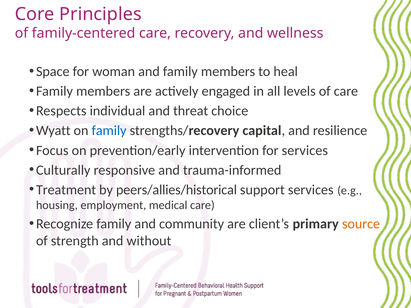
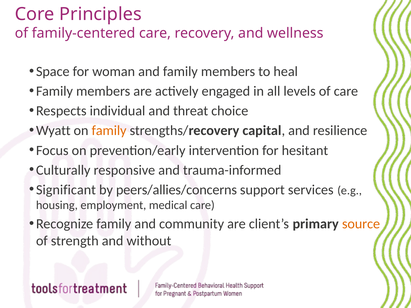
family colour: blue -> orange (109, 131)
for services: services -> hesitant (305, 150)
Treatment: Treatment -> Significant (66, 190)
peers/allies/historical: peers/allies/historical -> peers/allies/concerns (176, 190)
